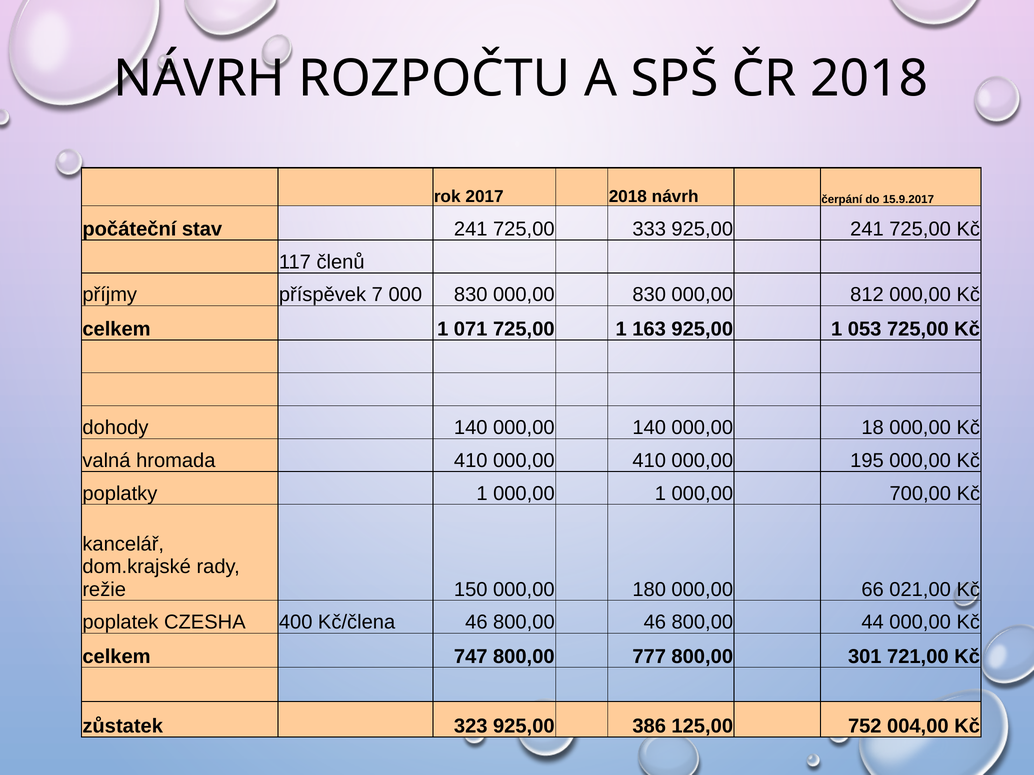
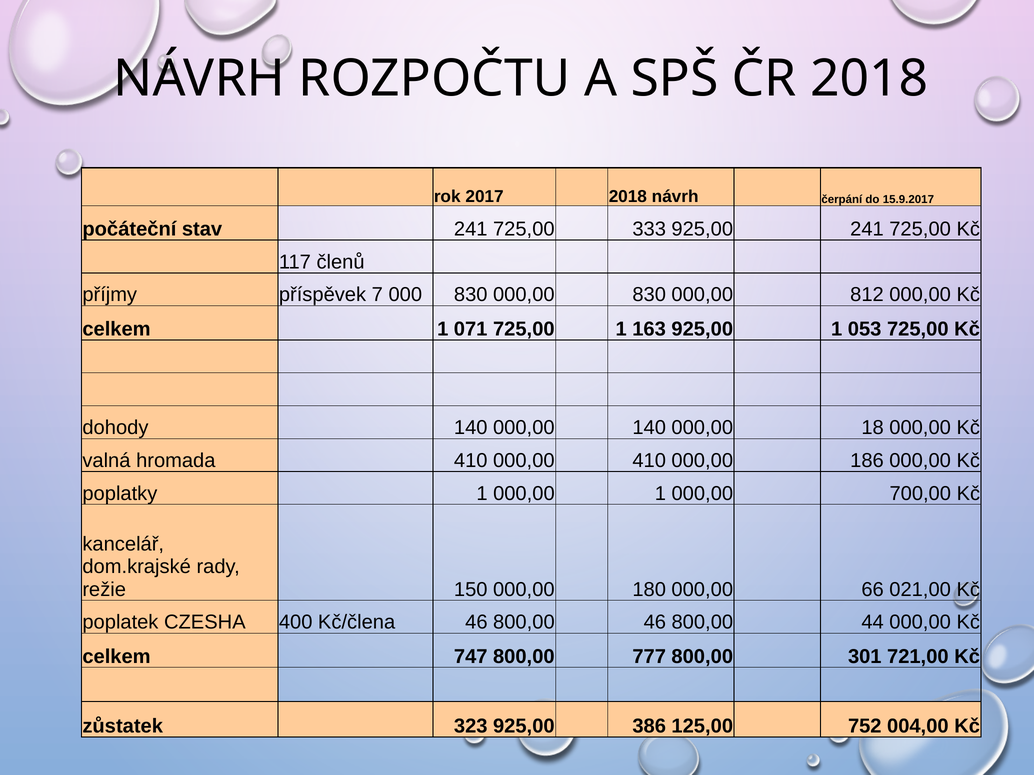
195: 195 -> 186 (867, 461)
